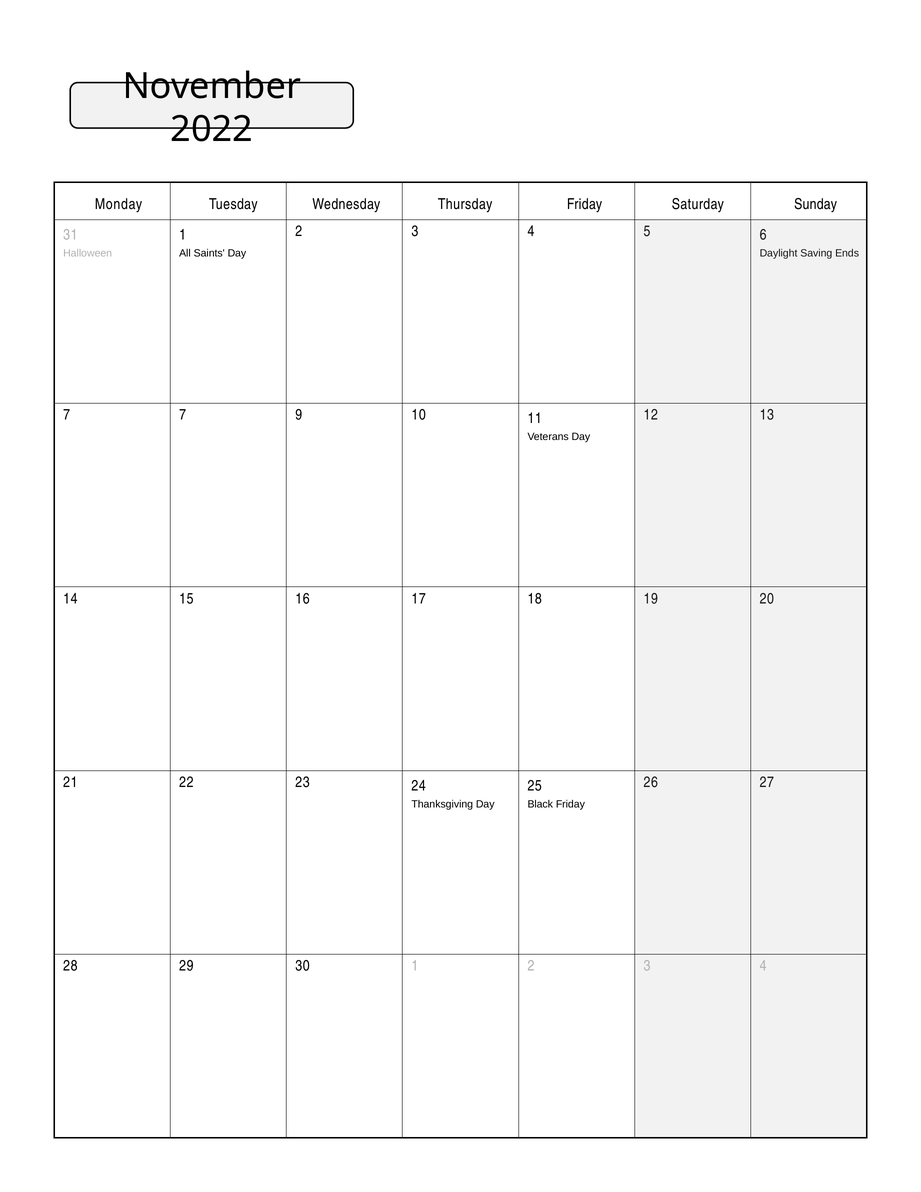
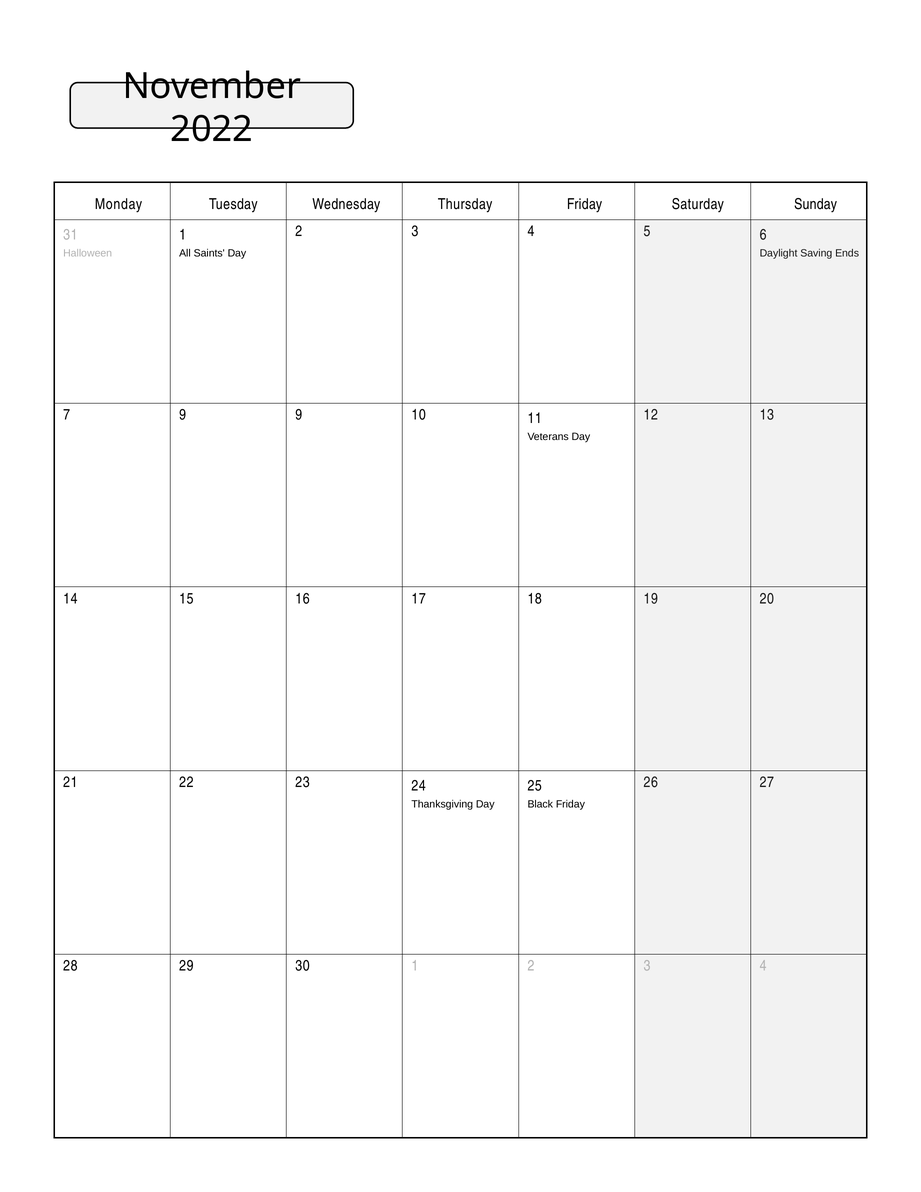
7 7: 7 -> 9 (183, 415)
